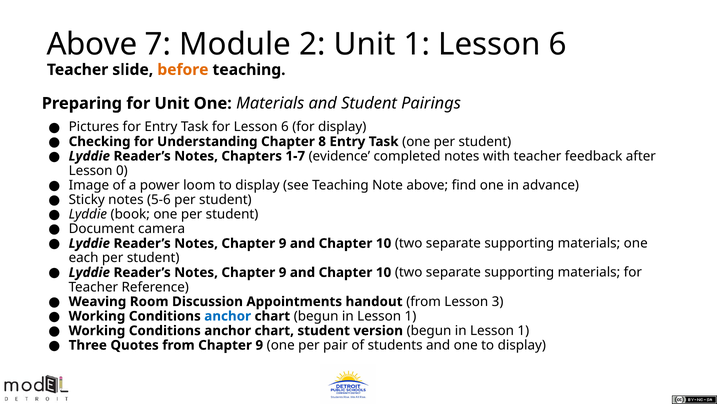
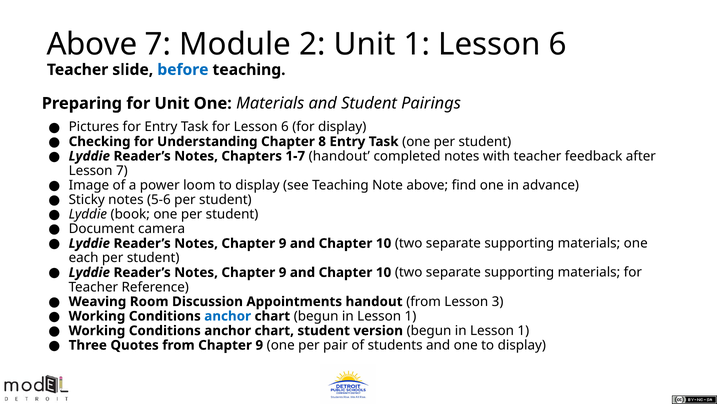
before colour: orange -> blue (183, 70)
1-7 evidence: evidence -> handout (339, 156)
Lesson 0: 0 -> 7 (122, 170)
